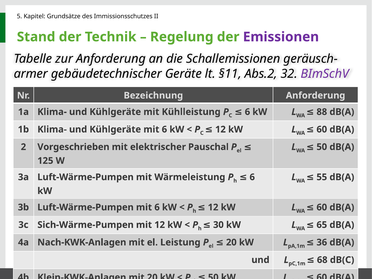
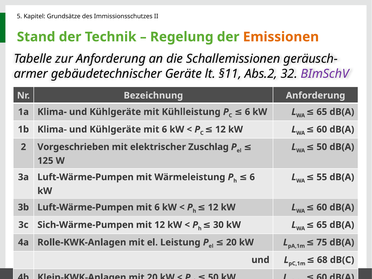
Emissionen colour: purple -> orange (281, 37)
88: 88 -> 65 (322, 112)
Pauschal: Pauschal -> Zuschlag (208, 147)
36: 36 -> 75 (322, 242)
Nach-KWK-Anlagen: Nach-KWK-Anlagen -> Rolle-KWK-Anlagen (82, 242)
